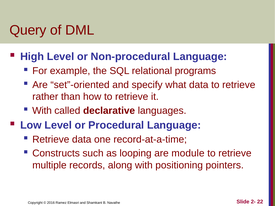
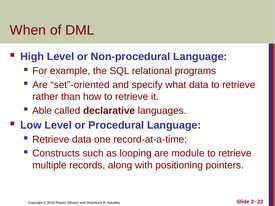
Query: Query -> When (28, 30)
With: With -> Able (42, 111)
